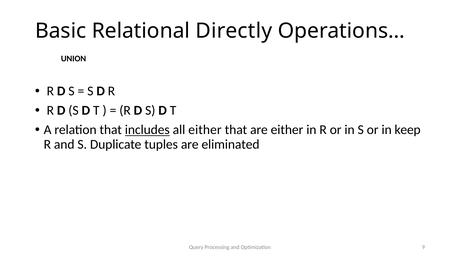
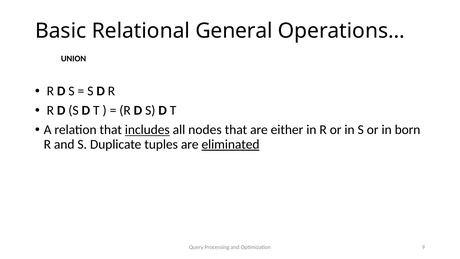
Directly: Directly -> General (234, 31)
all either: either -> nodes (205, 130)
keep: keep -> born (408, 130)
eliminated underline: none -> present (231, 144)
